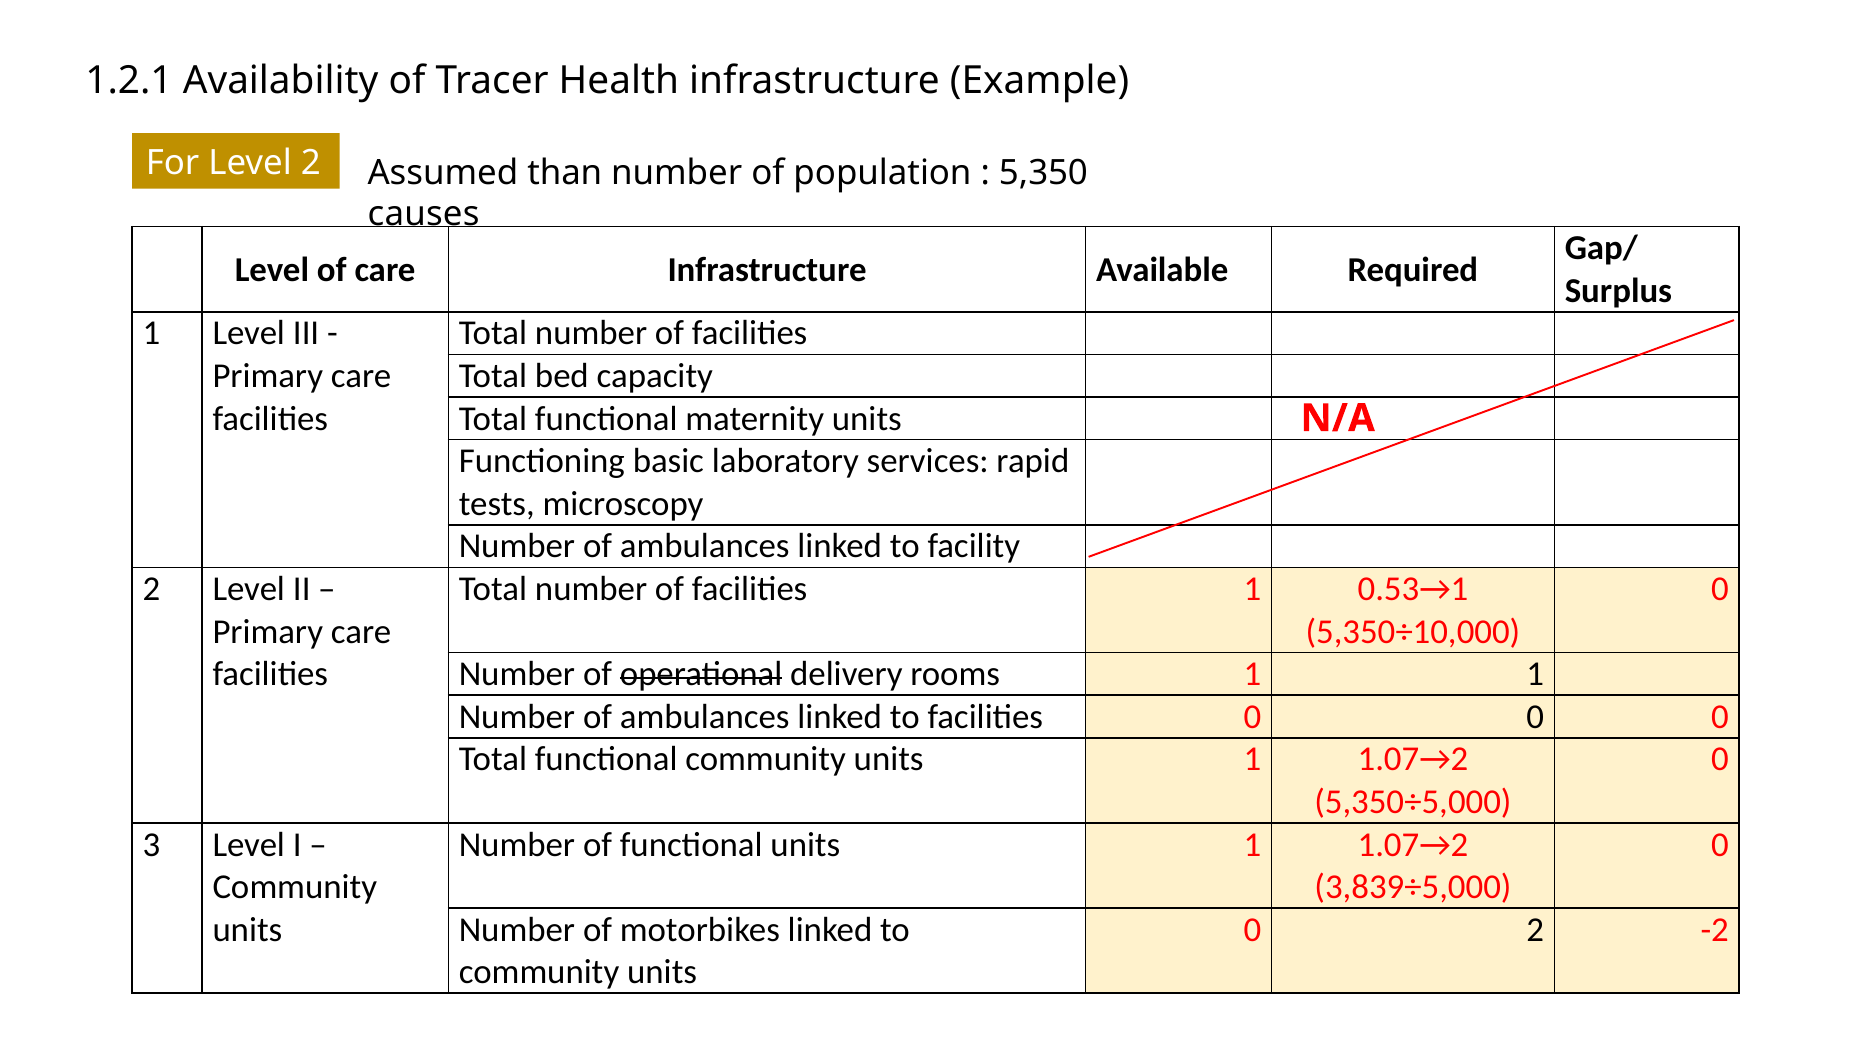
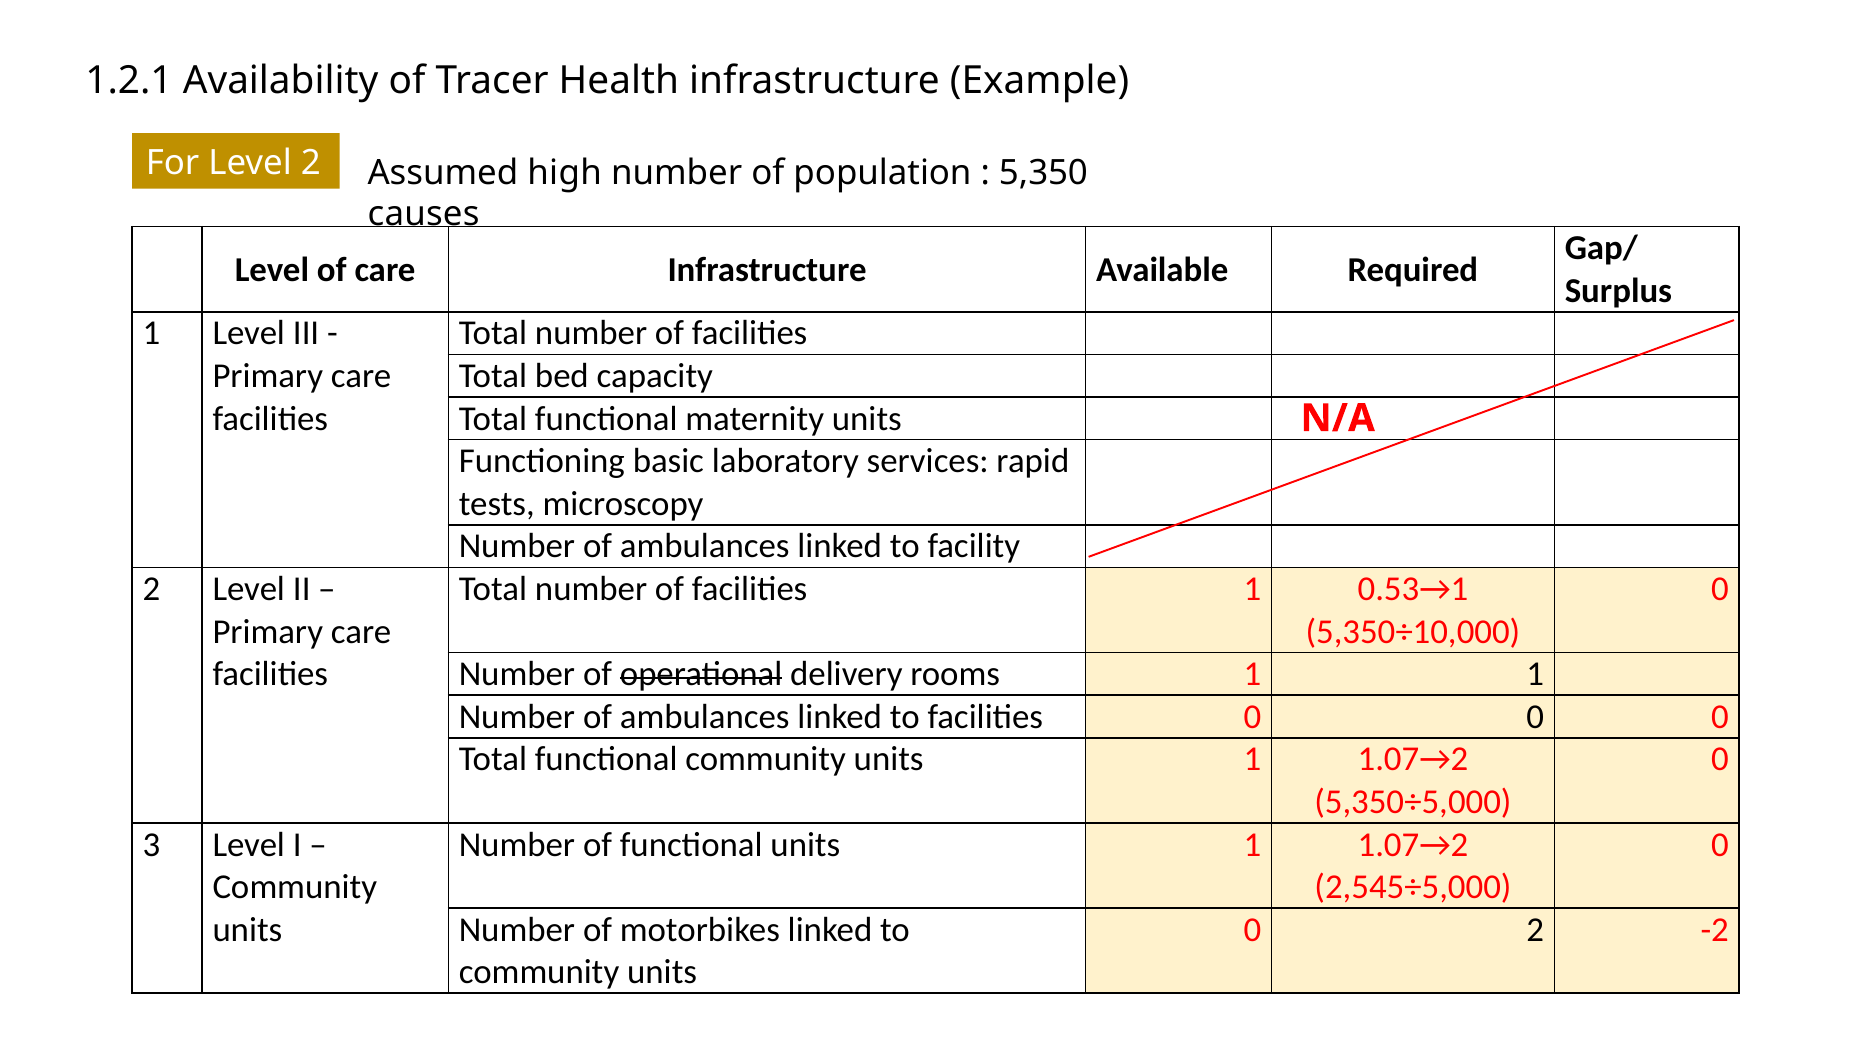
than: than -> high (565, 172)
3,839÷5,000: 3,839÷5,000 -> 2,545÷5,000 (1413, 887)
